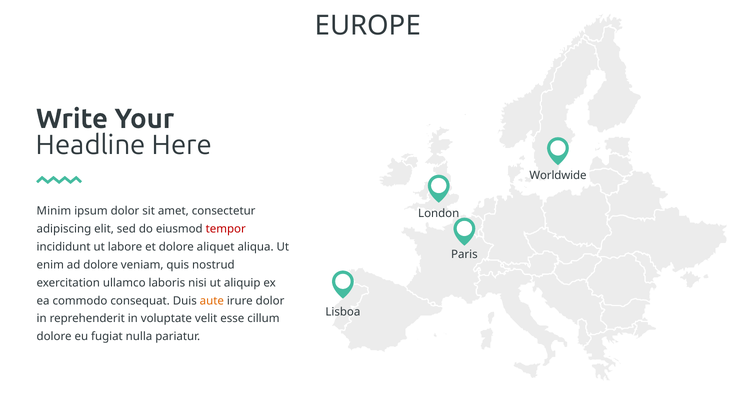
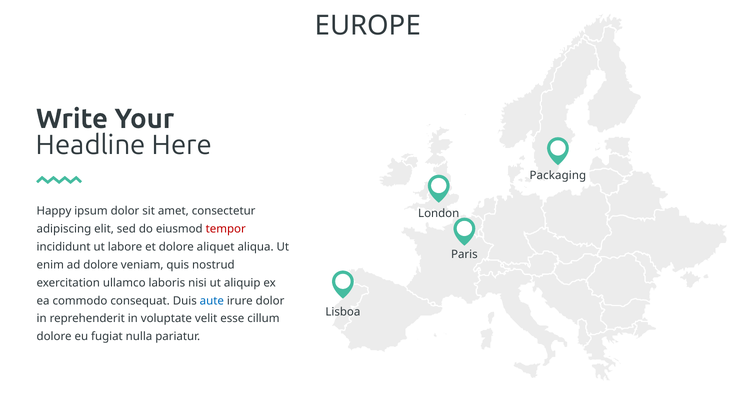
Worldwide: Worldwide -> Packaging (558, 176)
Minim: Minim -> Happy (54, 211)
aute colour: orange -> blue (212, 301)
